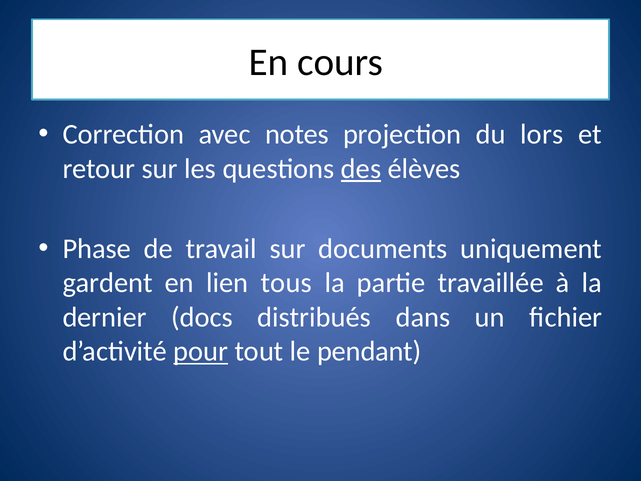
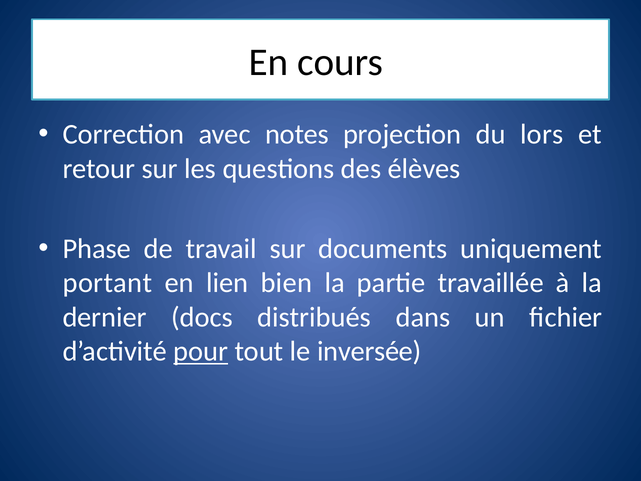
des underline: present -> none (361, 169)
gardent: gardent -> portant (107, 283)
tous: tous -> bien (286, 283)
pendant: pendant -> inversée (369, 351)
